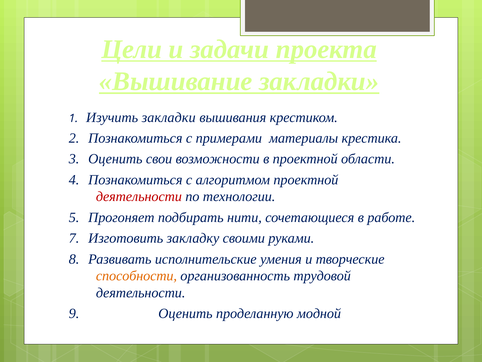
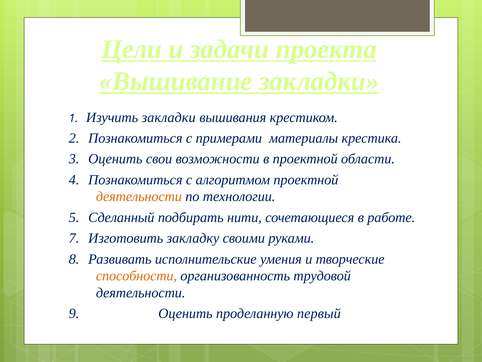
деятельности colour: red -> orange (139, 196)
Прогоняет: Прогоняет -> Сделанный (121, 217)
модной: модной -> первый (319, 313)
